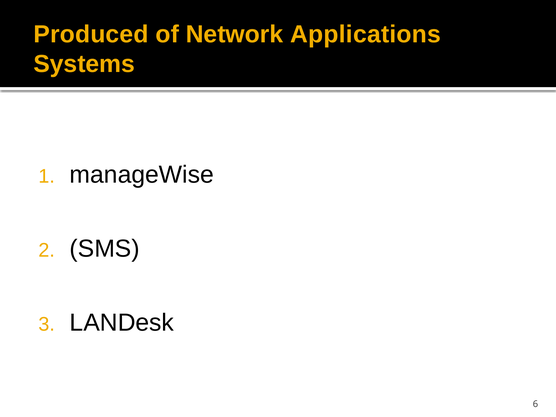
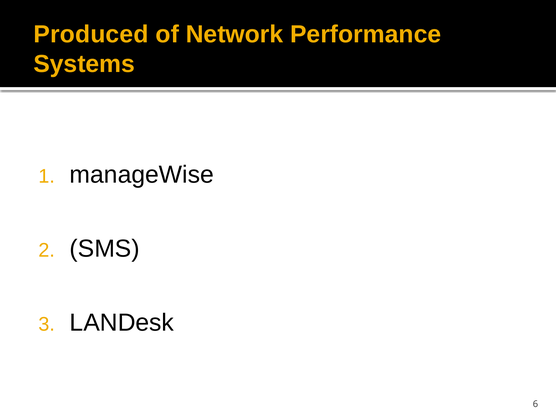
Applications: Applications -> Performance (366, 34)
